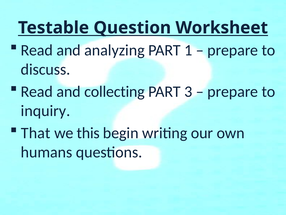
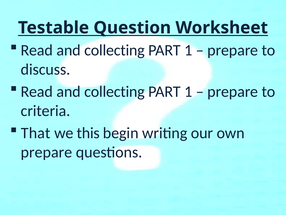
analyzing: analyzing -> collecting (115, 50)
3: 3 -> 1 (188, 91)
inquiry: inquiry -> criteria (46, 111)
humans: humans -> prepare (47, 152)
